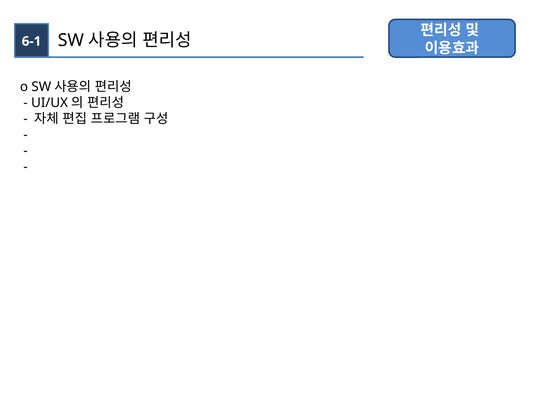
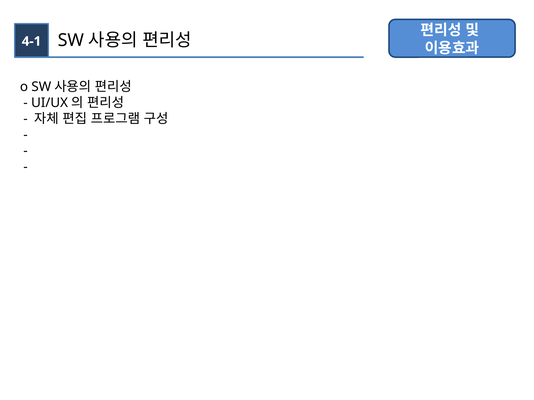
6-1: 6-1 -> 4-1 (31, 41)
